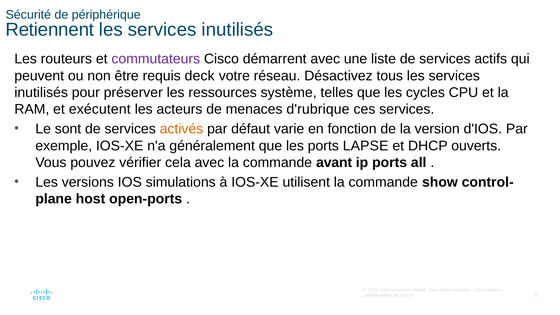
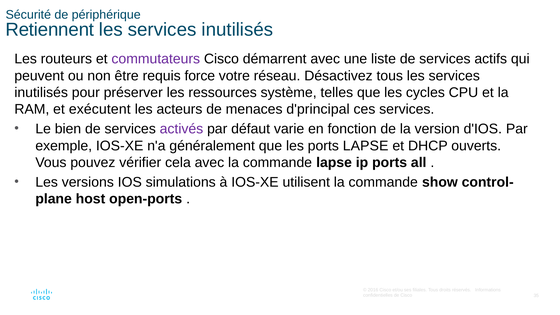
deck: deck -> force (200, 76)
d'rubrique: d'rubrique -> d'principal (318, 109)
sont: sont -> bien (68, 129)
activés colour: orange -> purple (181, 129)
commande avant: avant -> lapse (334, 163)
